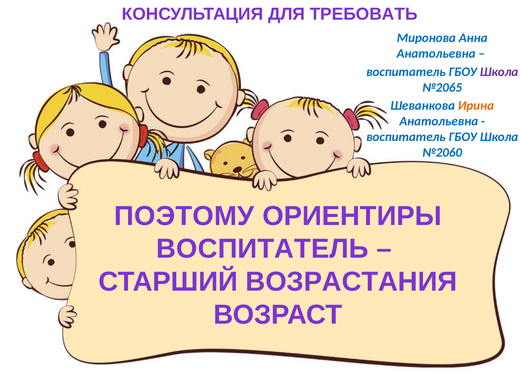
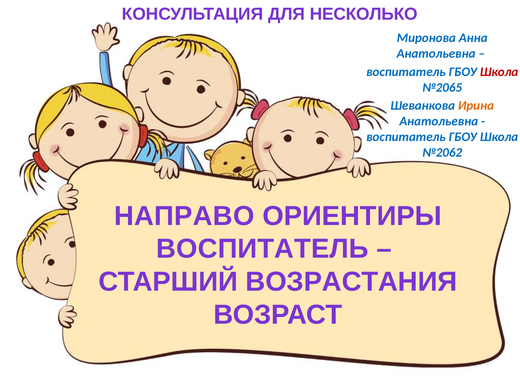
ТРЕБОВАТЬ: ТРЕБОВАТЬ -> НЕСКОЛЬКО (364, 14)
Школа colour: purple -> red (499, 72)
№2060: №2060 -> №2062 (442, 152)
ПОЭТОМУ: ПОЭТОМУ -> НАПРАВО (184, 216)
